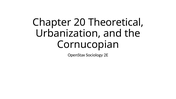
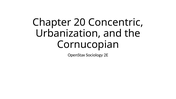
Theoretical: Theoretical -> Concentric (116, 22)
